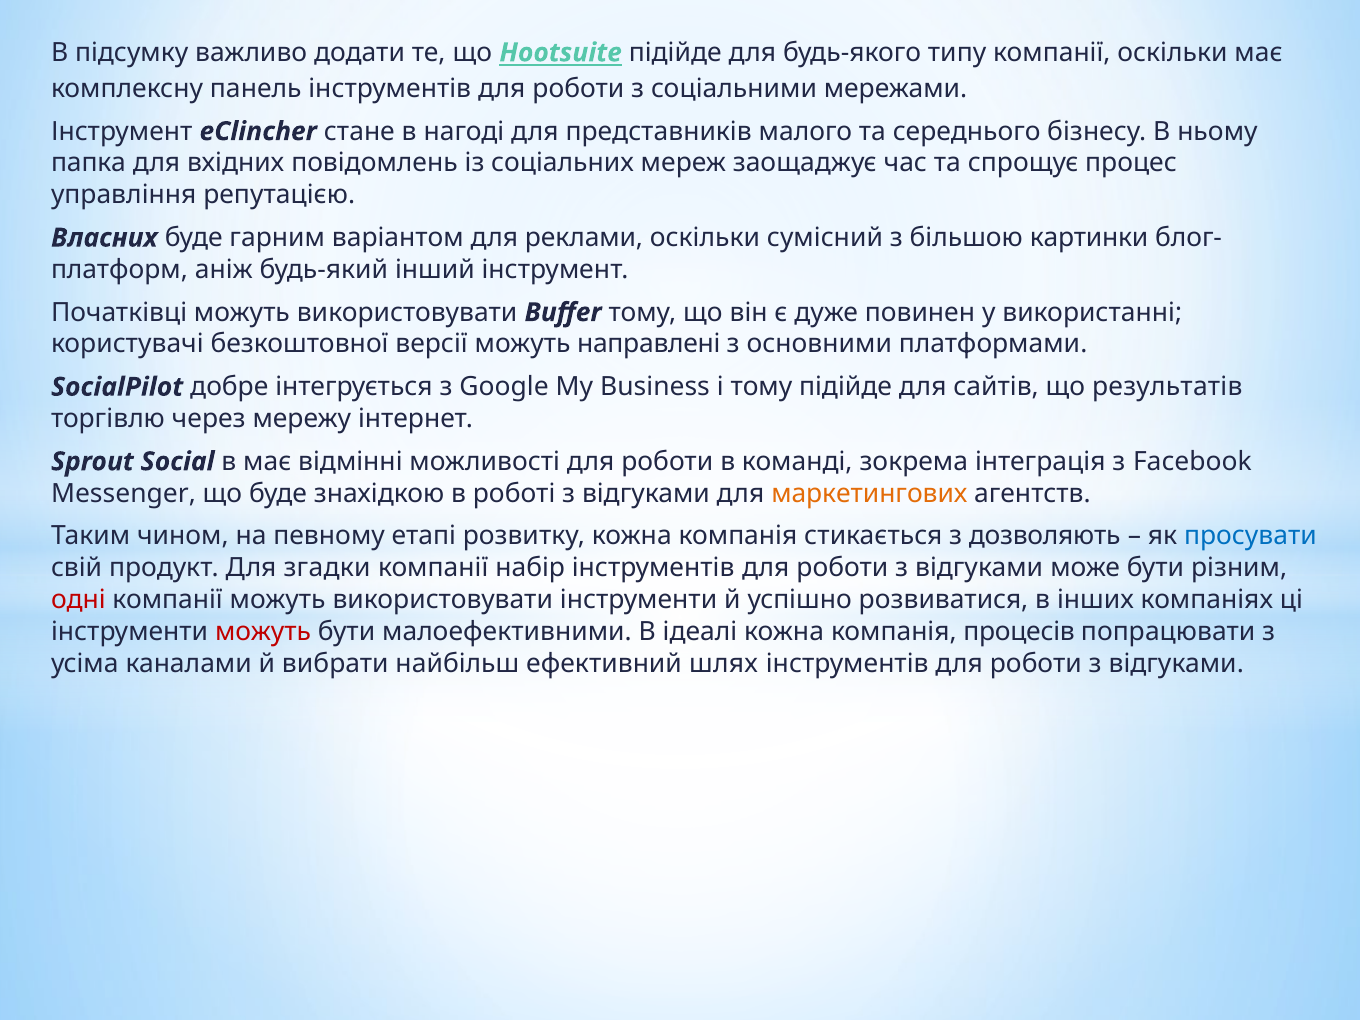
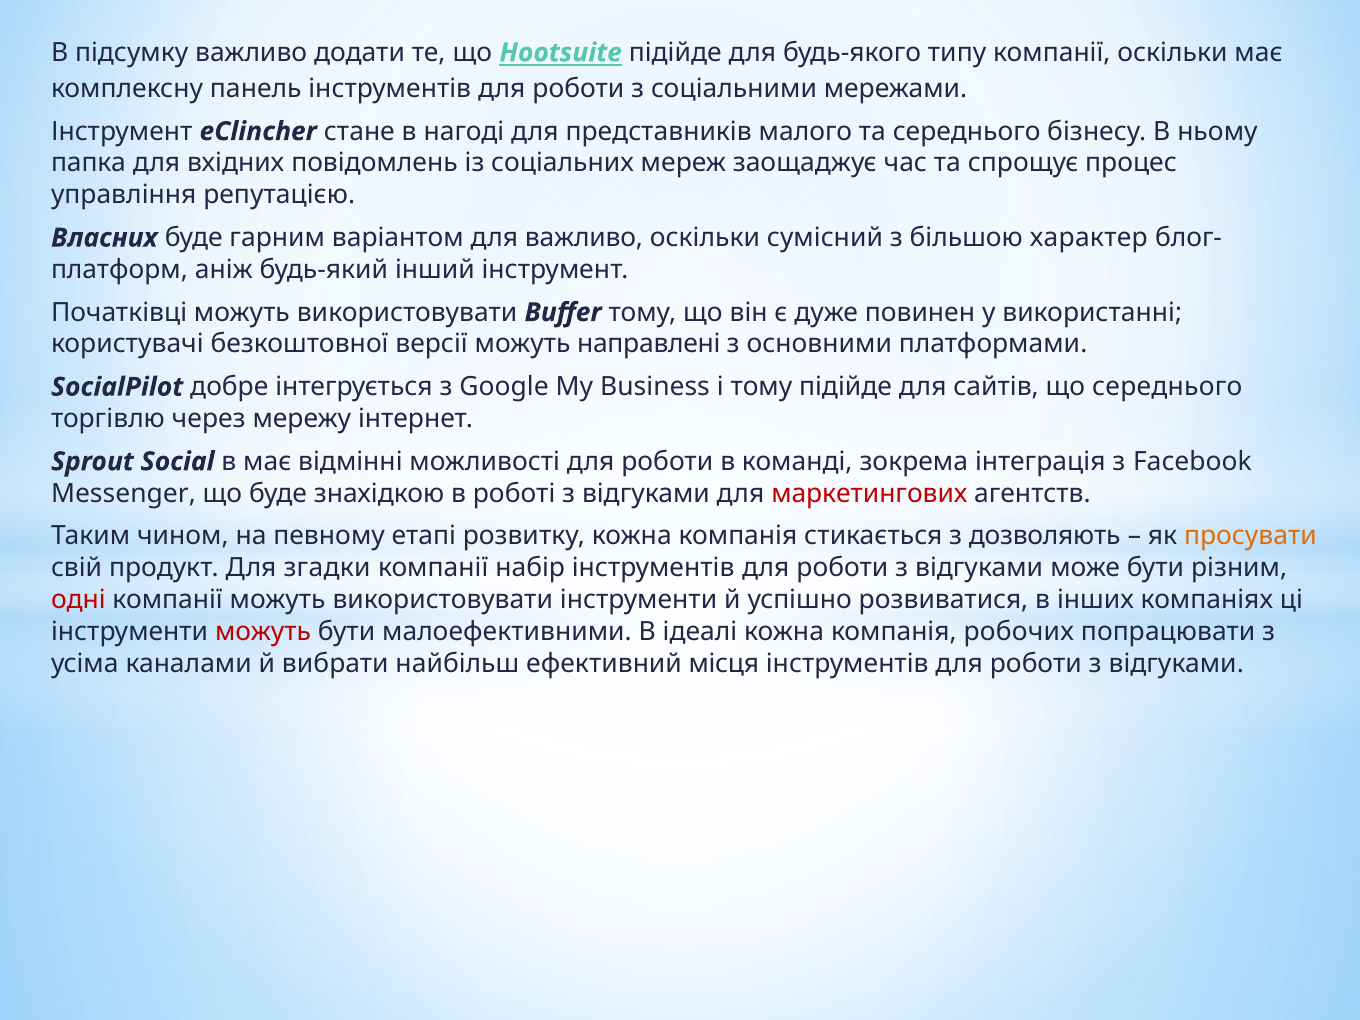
для реклами: реклами -> важливо (584, 238)
картинки: картинки -> характер (1089, 238)
що результатів: результатів -> середнього (1167, 387)
маркетингових colour: orange -> red (869, 493)
просувати colour: blue -> orange (1250, 536)
процесів: процесів -> робочих (1019, 632)
шлях: шлях -> місця (724, 663)
